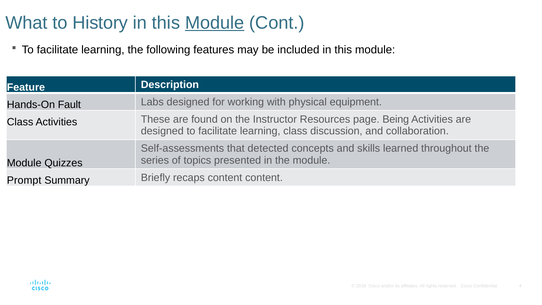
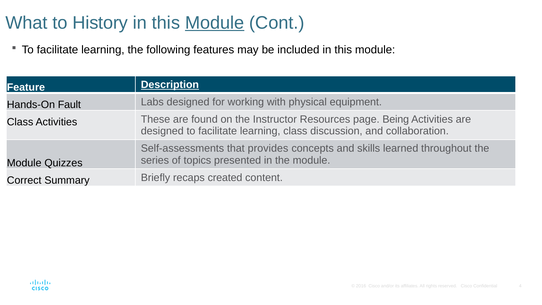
Description underline: none -> present (170, 85)
detected: detected -> provides (268, 148)
Prompt: Prompt -> Correct (24, 180)
recaps content: content -> created (225, 177)
